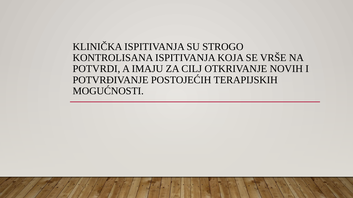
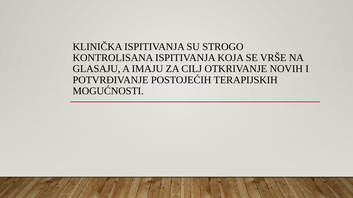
POTVRDI: POTVRDI -> GLASAJU (97, 69)
